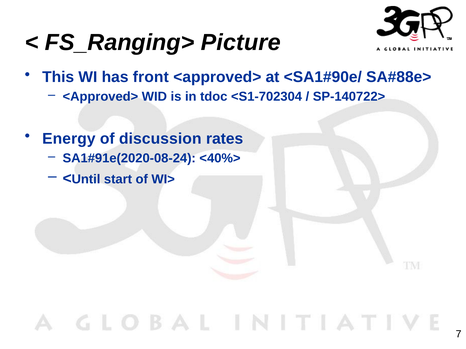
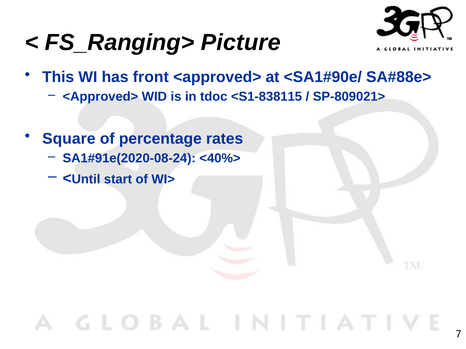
<S1-702304: <S1-702304 -> <S1-838115 (267, 97)
SP-140722>: SP-140722> -> SP-809021> (349, 97)
Energy: Energy -> Square (69, 139)
discussion: discussion -> percentage (160, 139)
